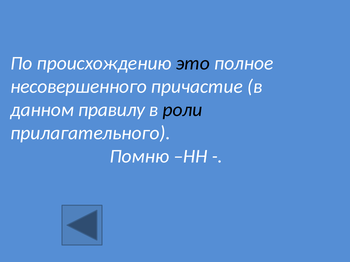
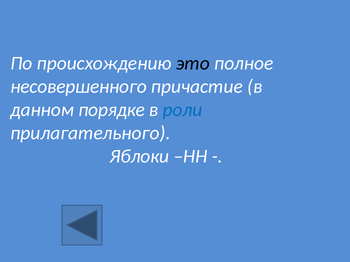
правилу: правилу -> порядке (112, 110)
роли colour: black -> blue (182, 110)
Помню: Помню -> Яблоки (139, 157)
